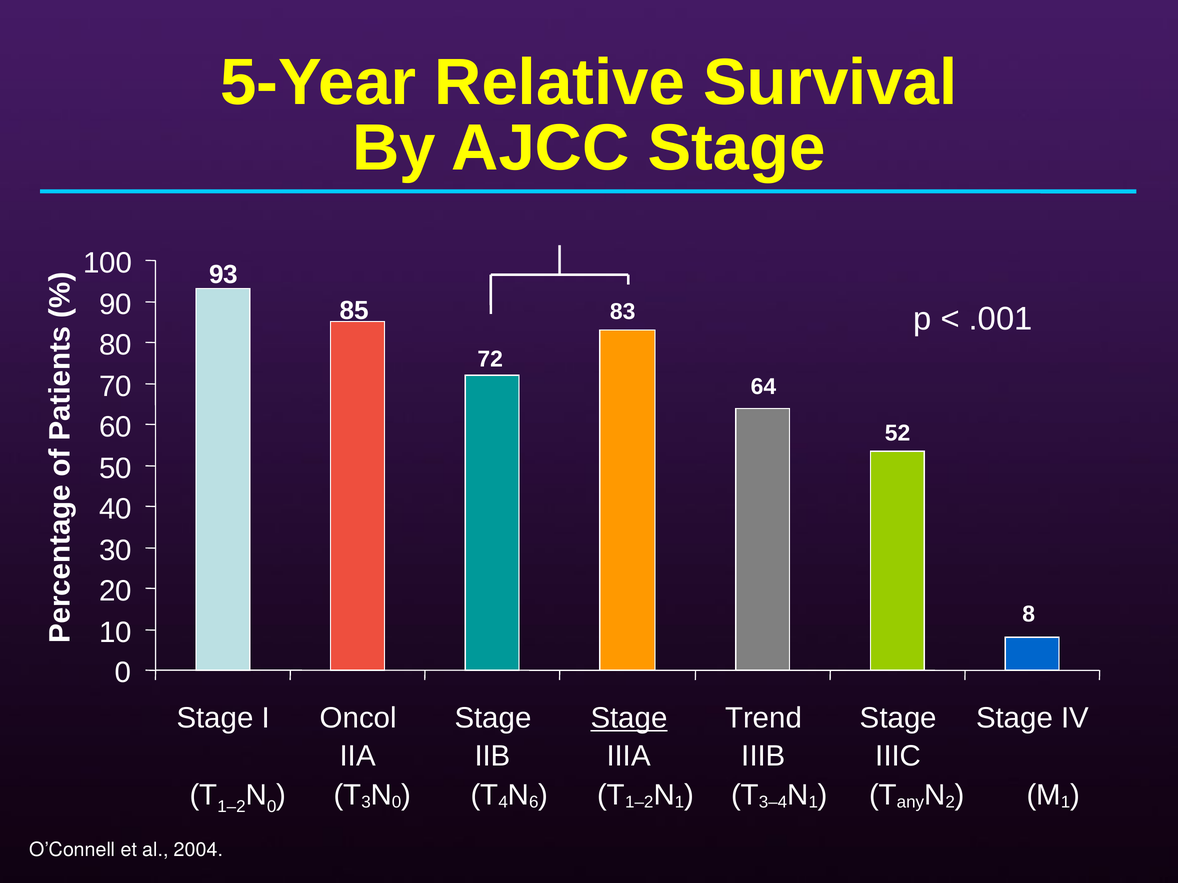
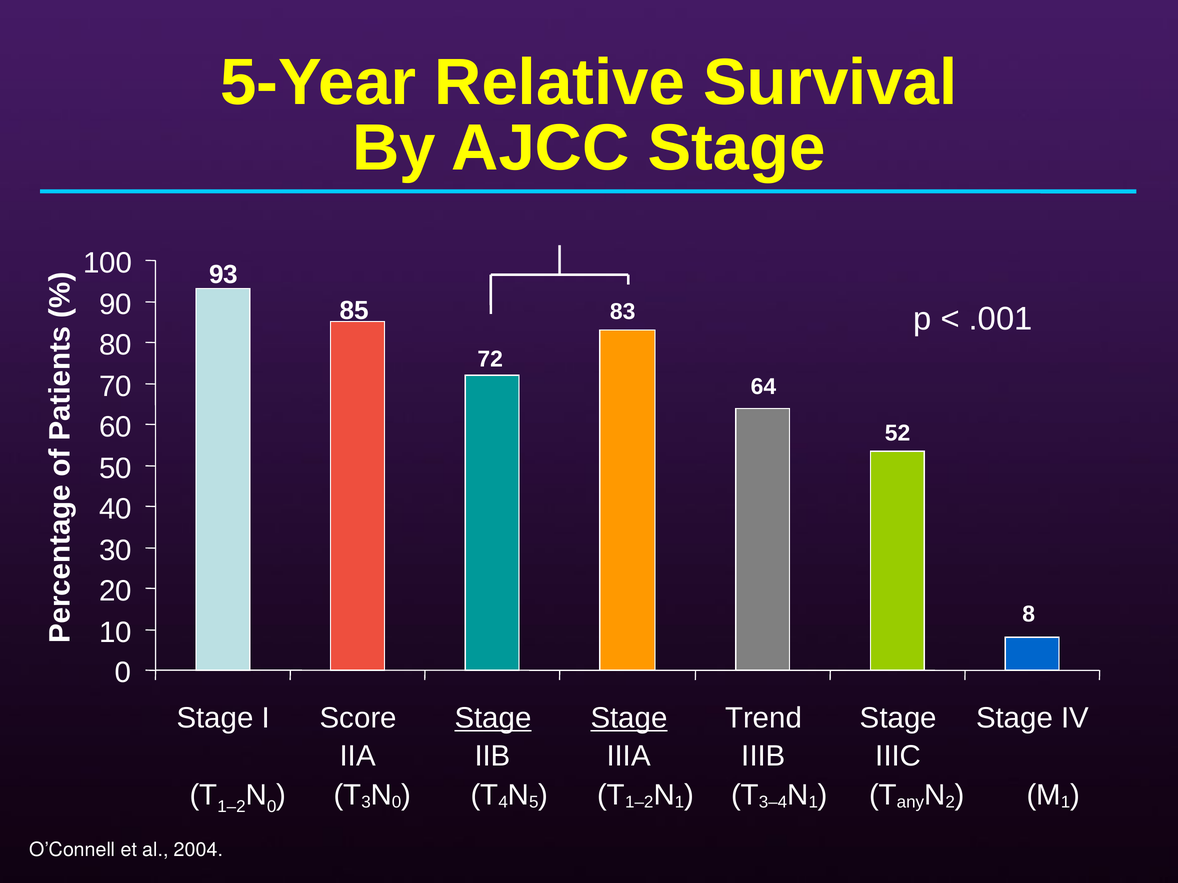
Oncol: Oncol -> Score (358, 719)
Stage underline: none -> present (493, 719)
6: 6 -> 5 (534, 803)
